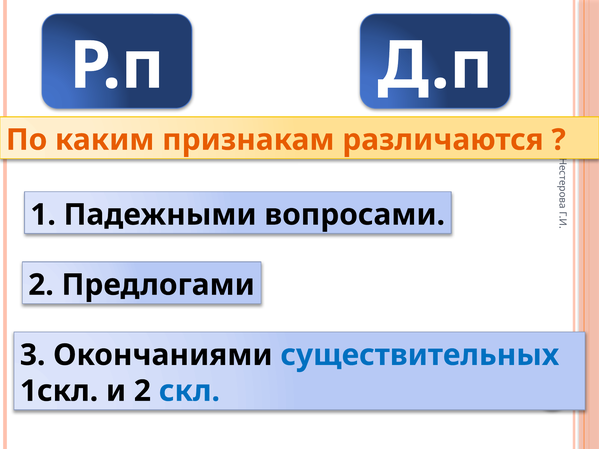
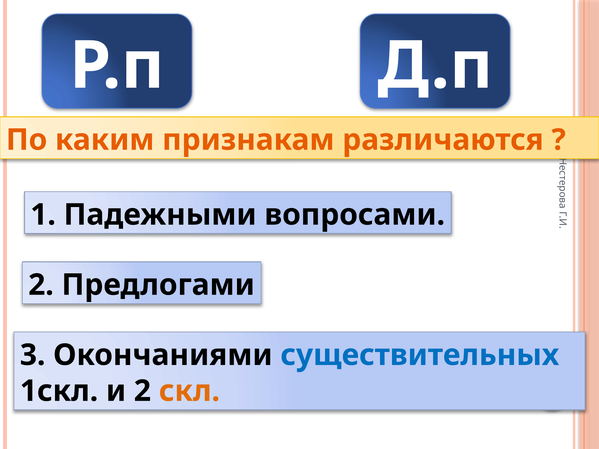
скл colour: blue -> orange (189, 391)
